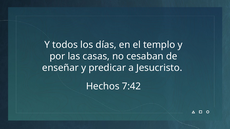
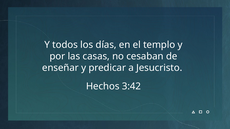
7:42: 7:42 -> 3:42 (131, 87)
